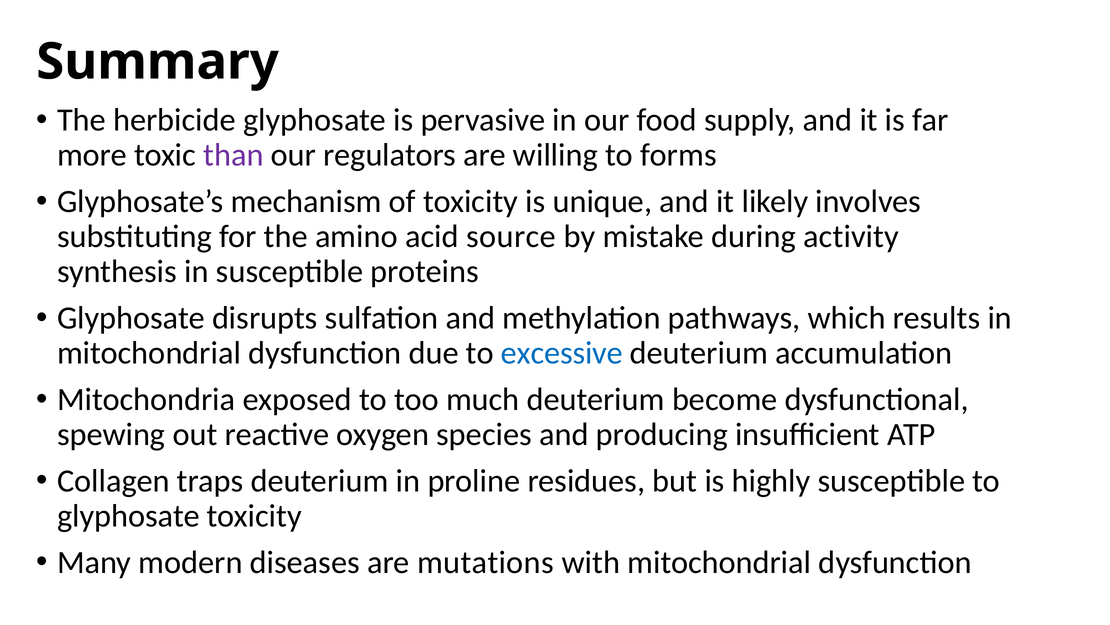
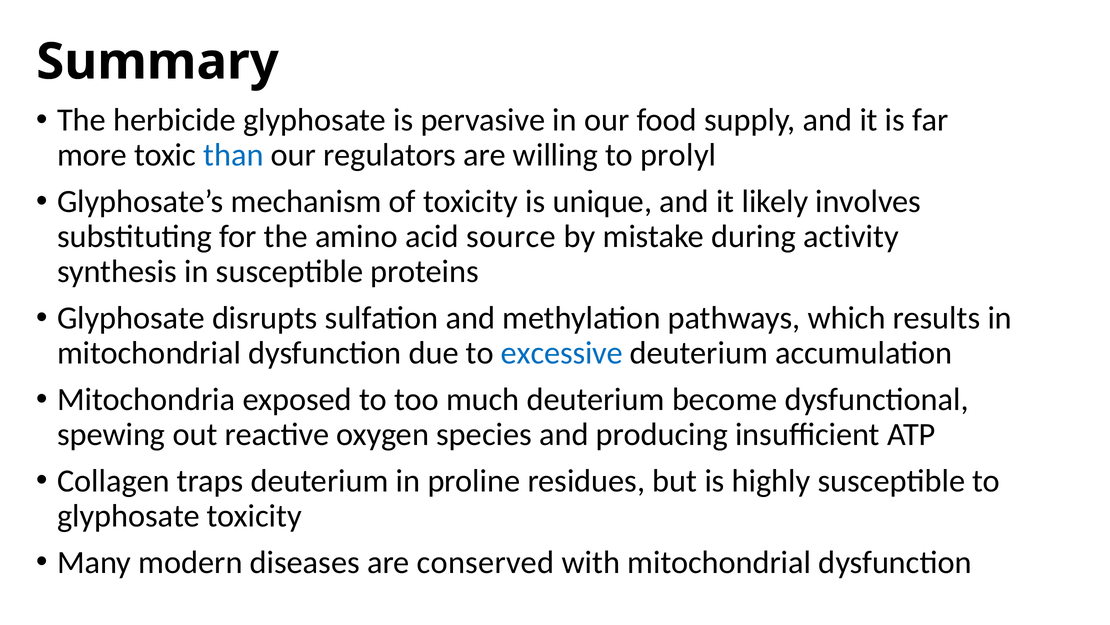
than colour: purple -> blue (234, 155)
forms: forms -> prolyl (678, 155)
mutations: mutations -> conserved (486, 562)
